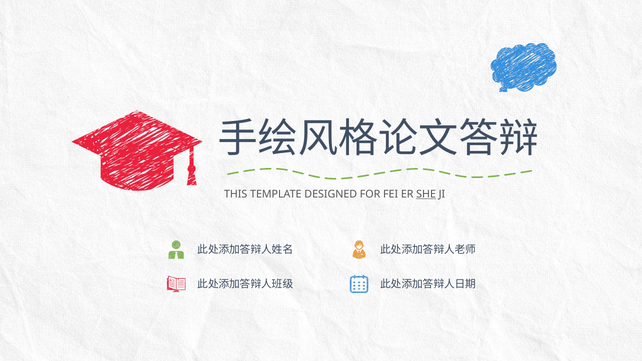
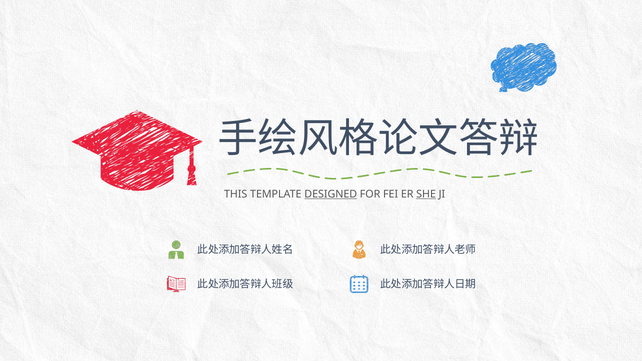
DESIGNED underline: none -> present (331, 194)
